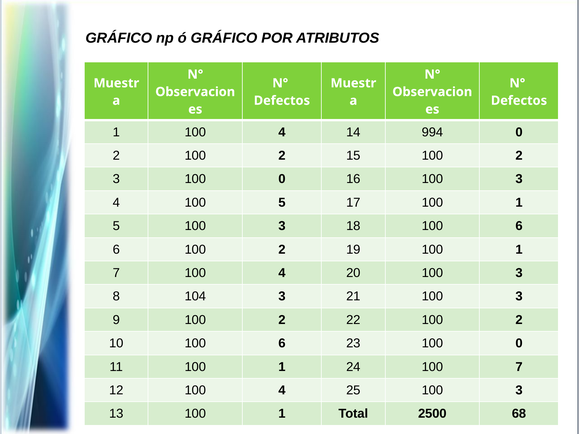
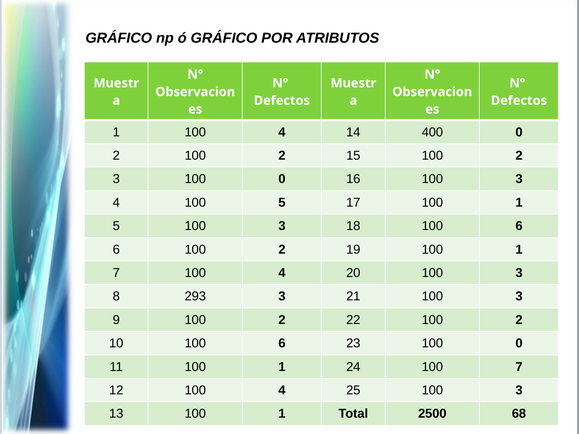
994: 994 -> 400 (432, 132)
104: 104 -> 293 (195, 297)
